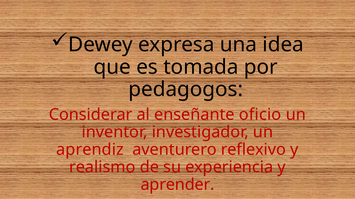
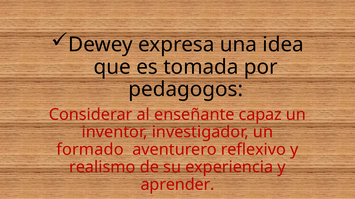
oficio: oficio -> capaz (260, 115)
aprendiz: aprendiz -> formado (90, 150)
